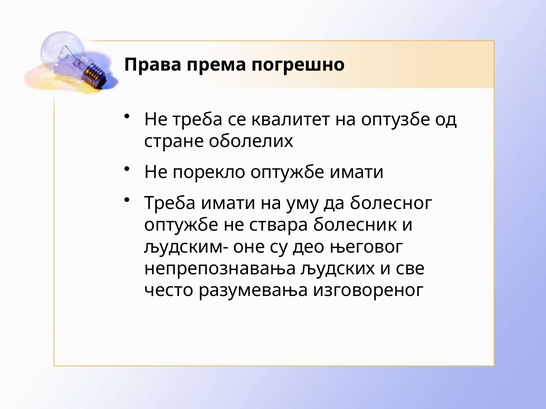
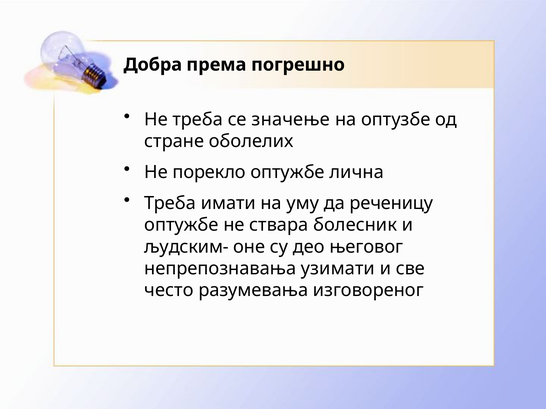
Права: Права -> Добра (153, 65)
квалитет: квалитет -> значење (291, 120)
оптужбе имати: имати -> лична (357, 172)
болесног: болесног -> реченицу (391, 203)
људских: људских -> узимати (338, 269)
